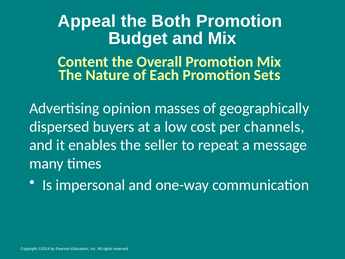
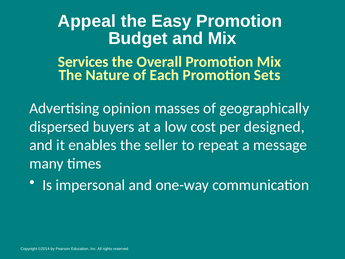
Both: Both -> Easy (171, 21)
Content: Content -> Services (83, 62)
channels: channels -> designed (274, 127)
